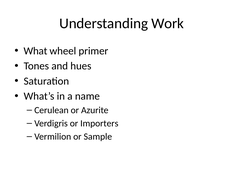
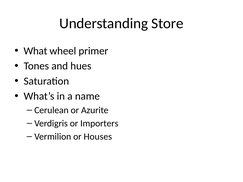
Work: Work -> Store (167, 24)
Sample: Sample -> Houses (98, 137)
